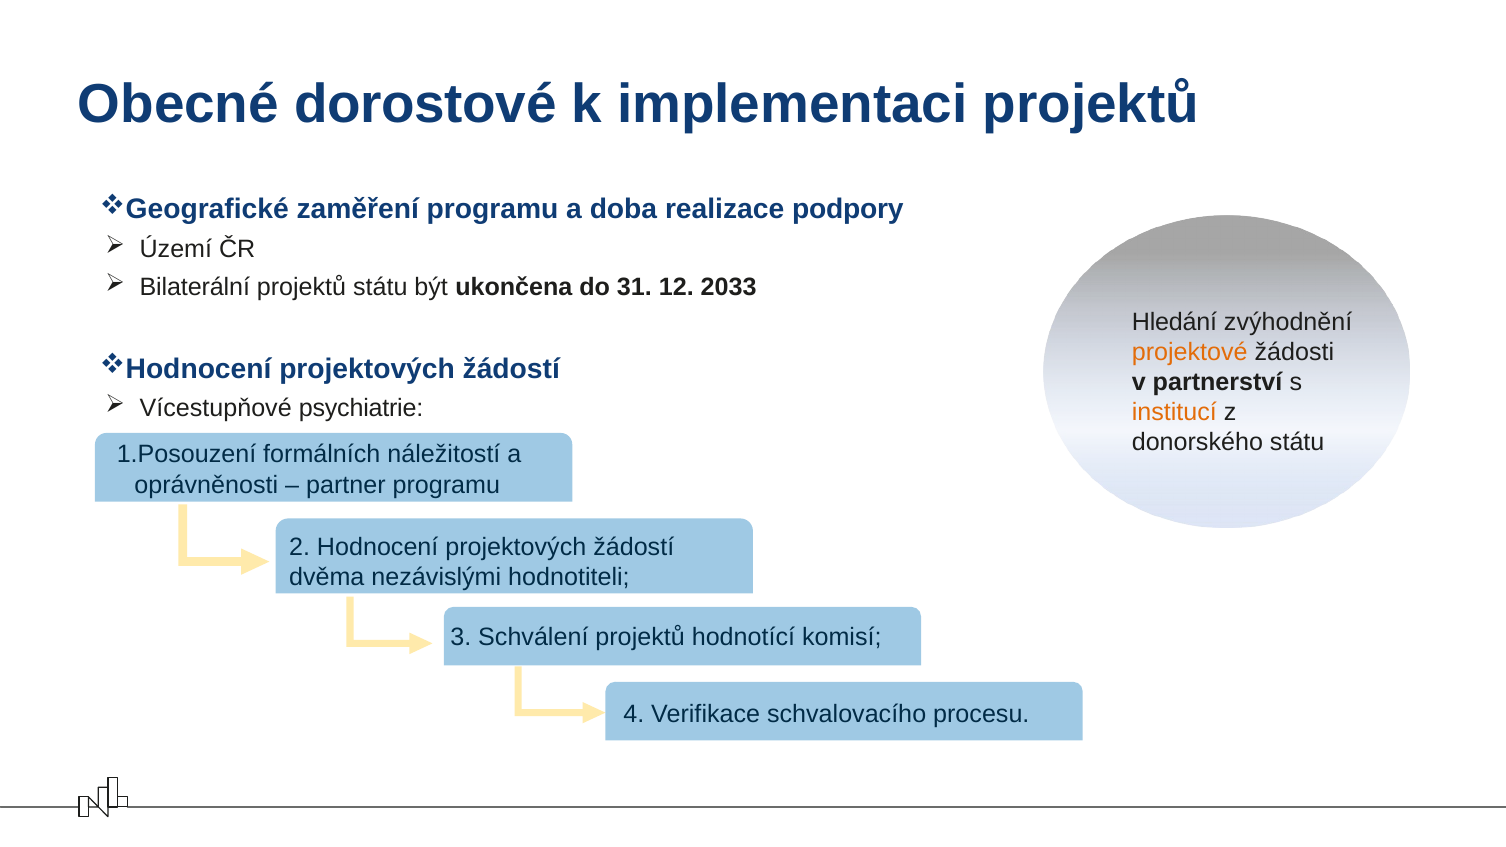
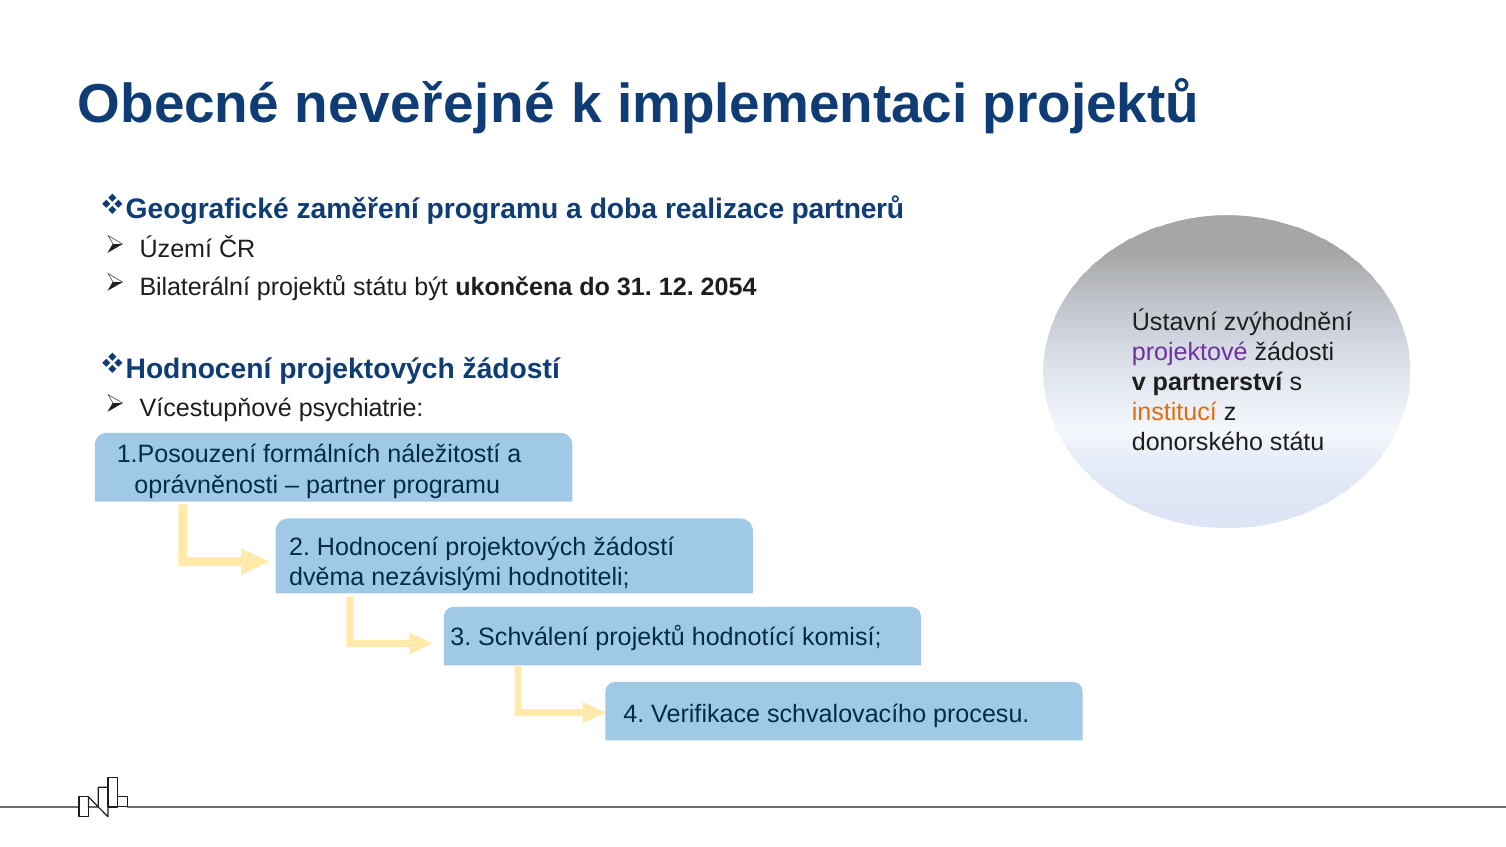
dorostové: dorostové -> neveřejné (425, 105)
podpory: podpory -> partnerů (848, 210)
2033: 2033 -> 2054 (729, 287)
Hledání: Hledání -> Ústavní (1174, 322)
projektové colour: orange -> purple (1190, 352)
